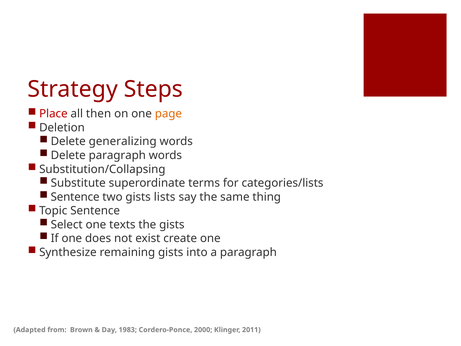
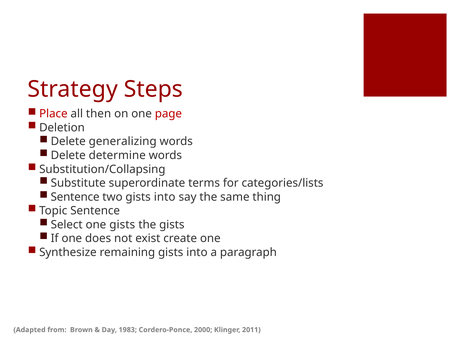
page colour: orange -> red (168, 114)
Delete paragraph: paragraph -> determine (117, 155)
two gists lists: lists -> into (165, 197)
one texts: texts -> gists (122, 224)
